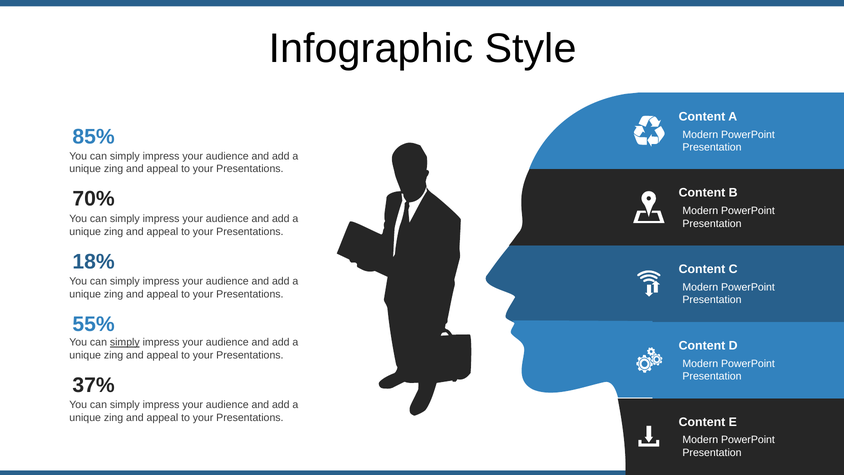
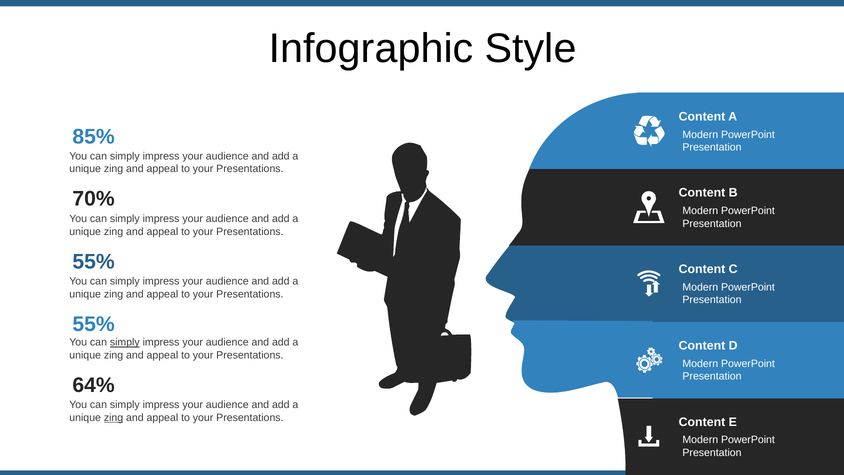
18%: 18% -> 55% (94, 262)
37%: 37% -> 64% (94, 385)
zing underline: none -> present (114, 417)
